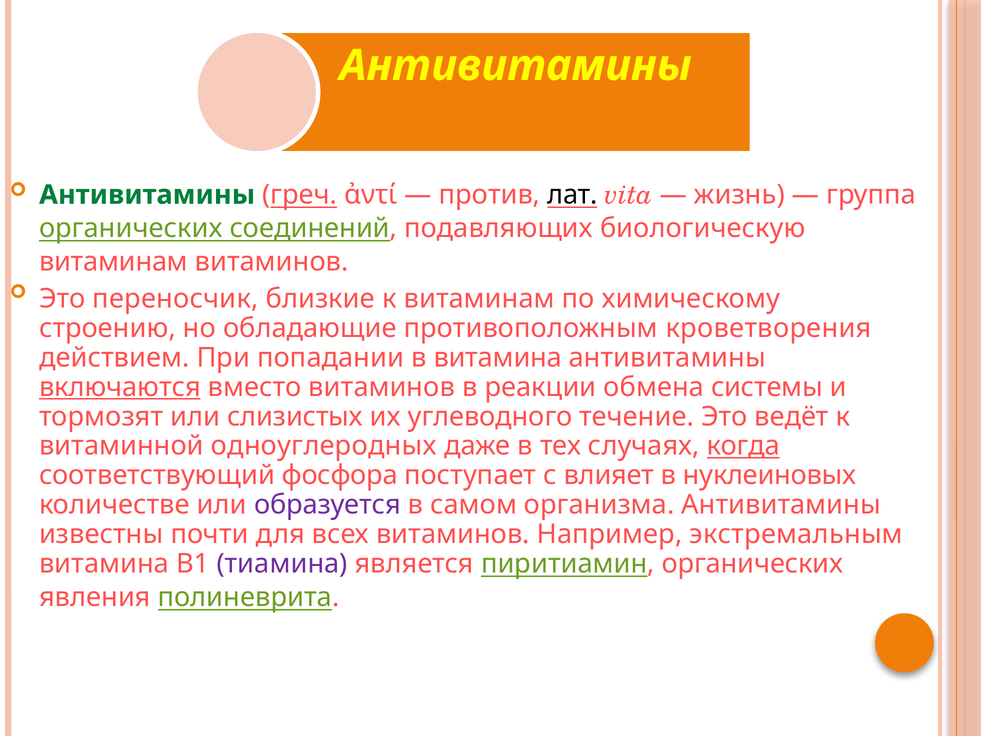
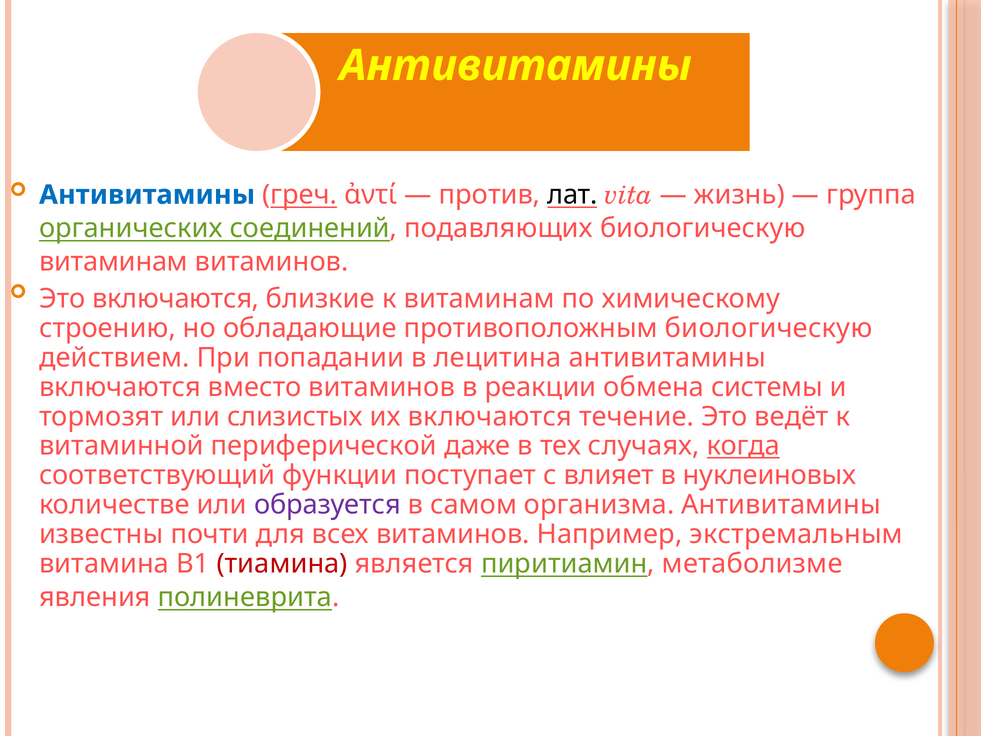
Антивитамины colour: green -> blue (147, 195)
Это переносчик: переносчик -> включаются (176, 299)
противоположным кроветворения: кроветворения -> биологическую (769, 328)
в витамина: витамина -> лецитина (498, 358)
включаются underline: present -> none (120, 387)
их углеводного: углеводного -> включаются (490, 416)
одноуглеродных: одноуглеродных -> периферической (324, 446)
фосфора: фосфора -> функции (340, 475)
тиамина colour: purple -> red (282, 564)
пиритиамин органических: органических -> метаболизме (752, 564)
